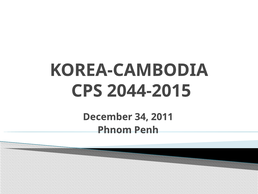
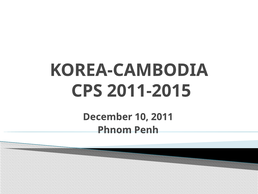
2044-2015: 2044-2015 -> 2011-2015 (149, 91)
34: 34 -> 10 (142, 117)
